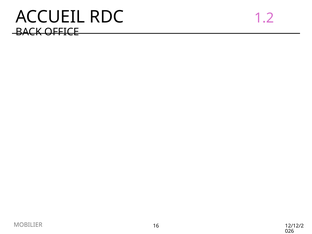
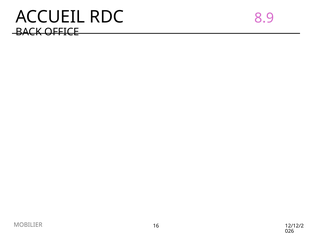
1.2: 1.2 -> 8.9 (264, 18)
